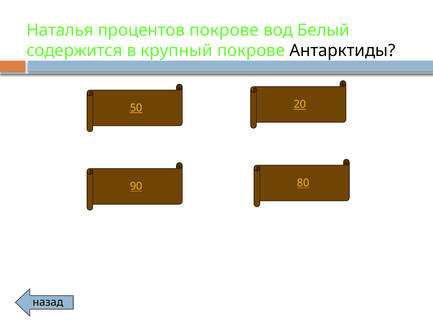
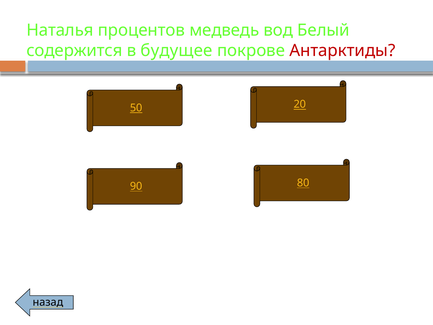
процентов покрове: покрове -> медведь (224, 30)
крупный: крупный -> будущее (177, 51)
Антарктиды colour: black -> red (342, 51)
